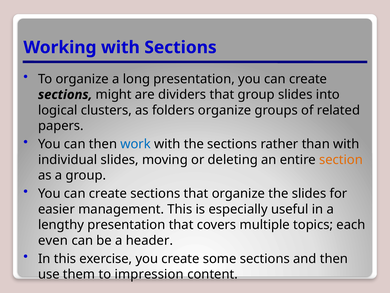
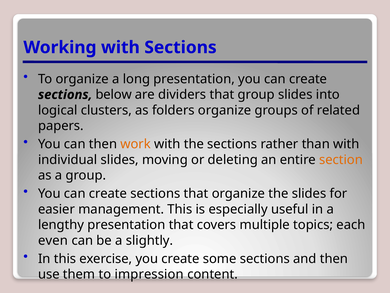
might: might -> below (114, 95)
work colour: blue -> orange (136, 144)
header: header -> slightly (149, 240)
